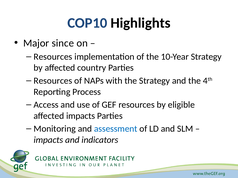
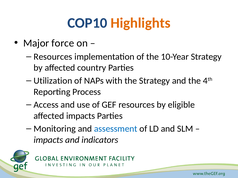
Highlights colour: black -> orange (141, 23)
since: since -> force (63, 43)
Resources: Resources -> Utilization (53, 81)
